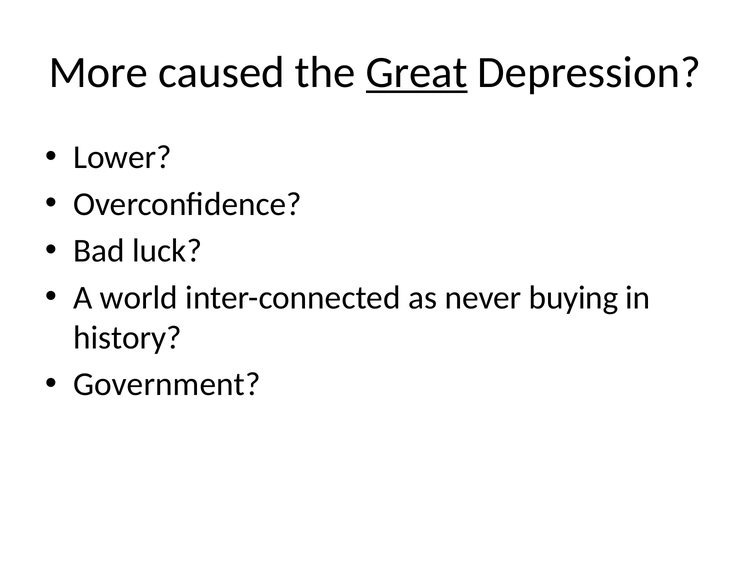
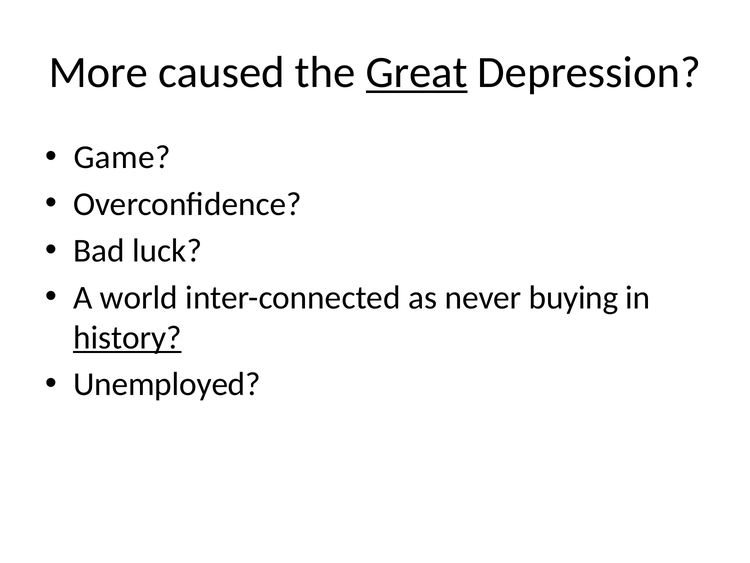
Lower: Lower -> Game (122, 157)
history underline: none -> present (127, 337)
Government: Government -> Unemployed (167, 384)
